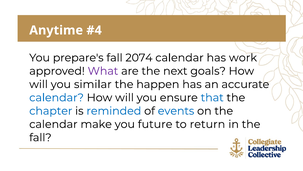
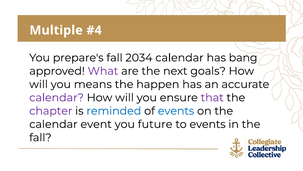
Anytime: Anytime -> Multiple (56, 30)
2074: 2074 -> 2034 (139, 58)
work: work -> bang (243, 58)
similar: similar -> means (93, 84)
calendar colour: blue -> purple (57, 97)
that colour: blue -> purple (212, 97)
chapter colour: blue -> purple (51, 111)
make: make -> event (96, 124)
to return: return -> events (208, 124)
